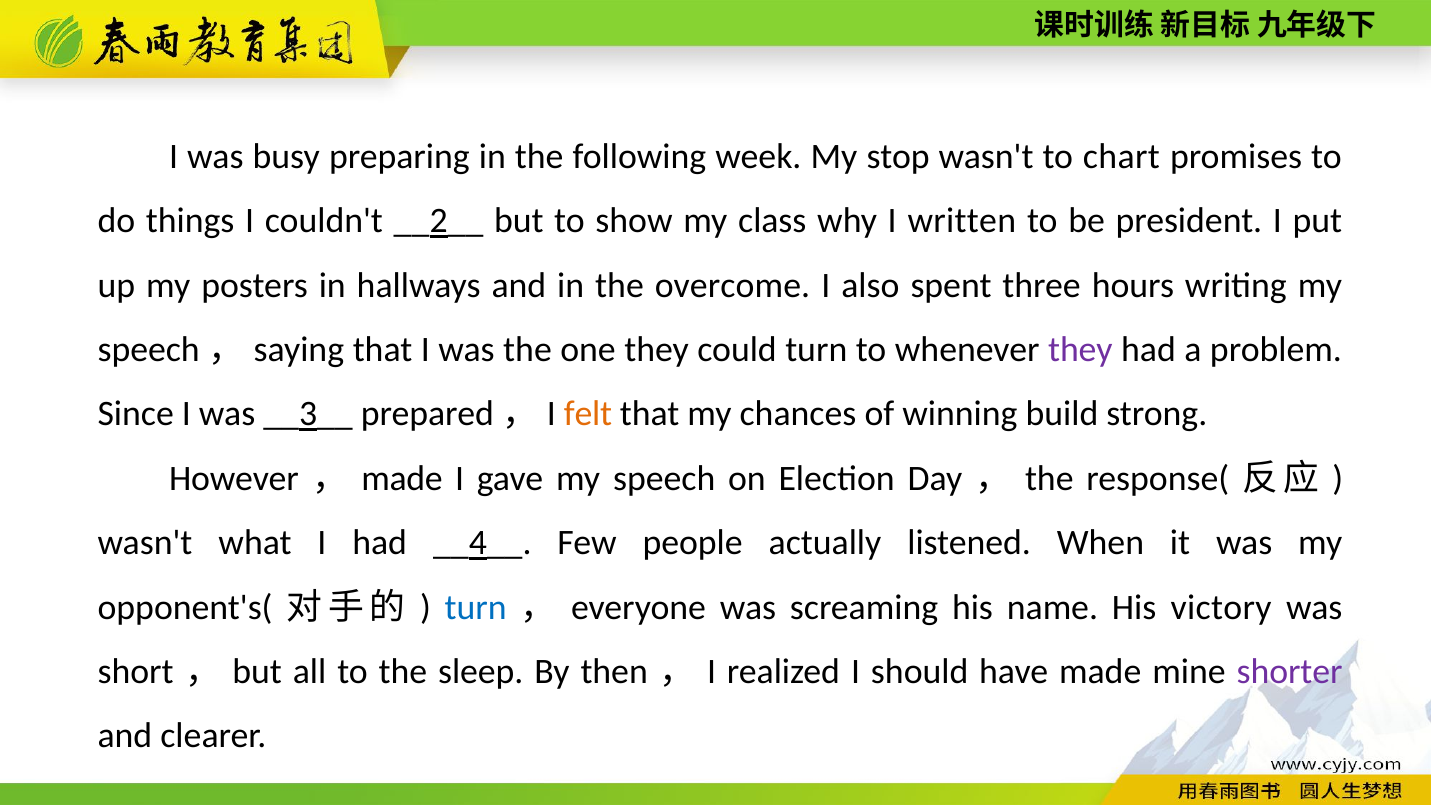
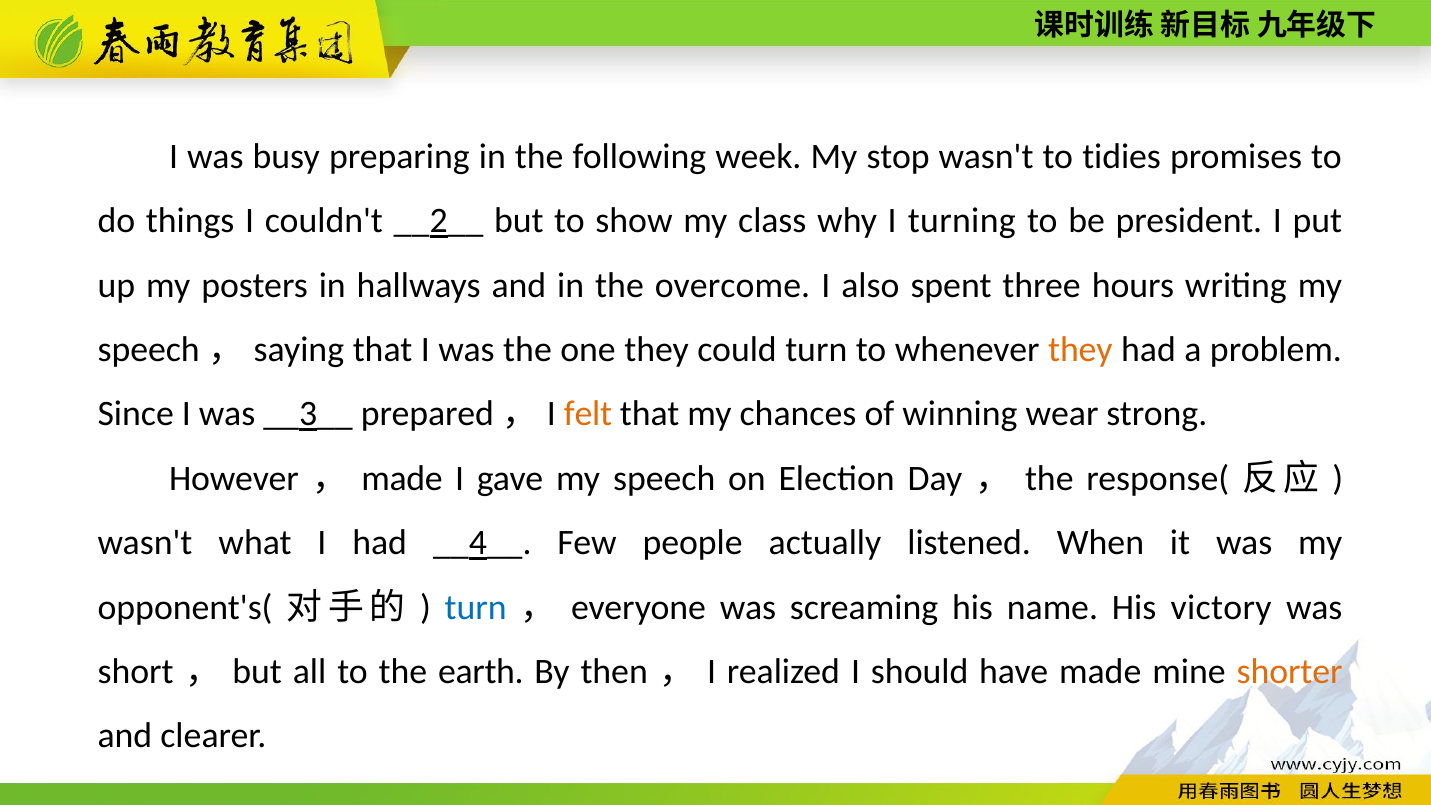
chart: chart -> tidies (1122, 157)
written: written -> turning (962, 221)
they colour: purple -> orange (1080, 350)
build: build -> wear (1062, 414)
sleep: sleep -> earth (481, 672)
shorter colour: purple -> orange (1290, 672)
